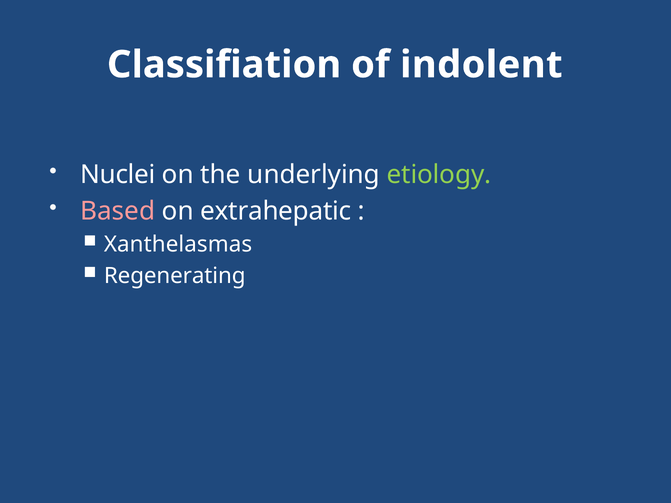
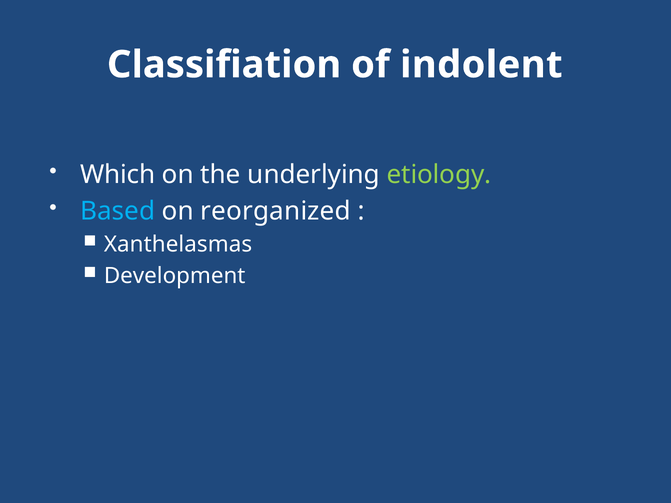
Nuclei: Nuclei -> Which (118, 175)
Based colour: pink -> light blue (118, 211)
extrahepatic: extrahepatic -> reorganized (276, 211)
Regenerating: Regenerating -> Development (175, 276)
